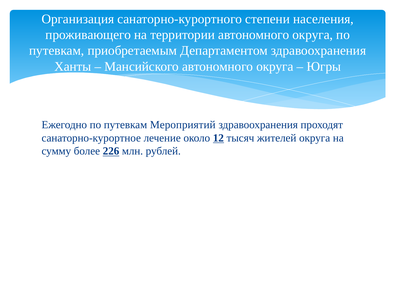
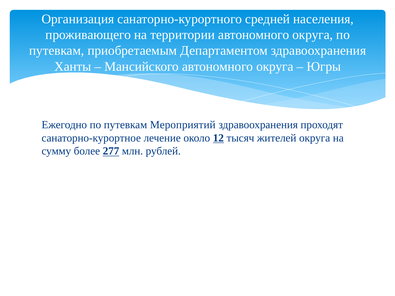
степени: степени -> средней (268, 19)
226: 226 -> 277 (111, 151)
